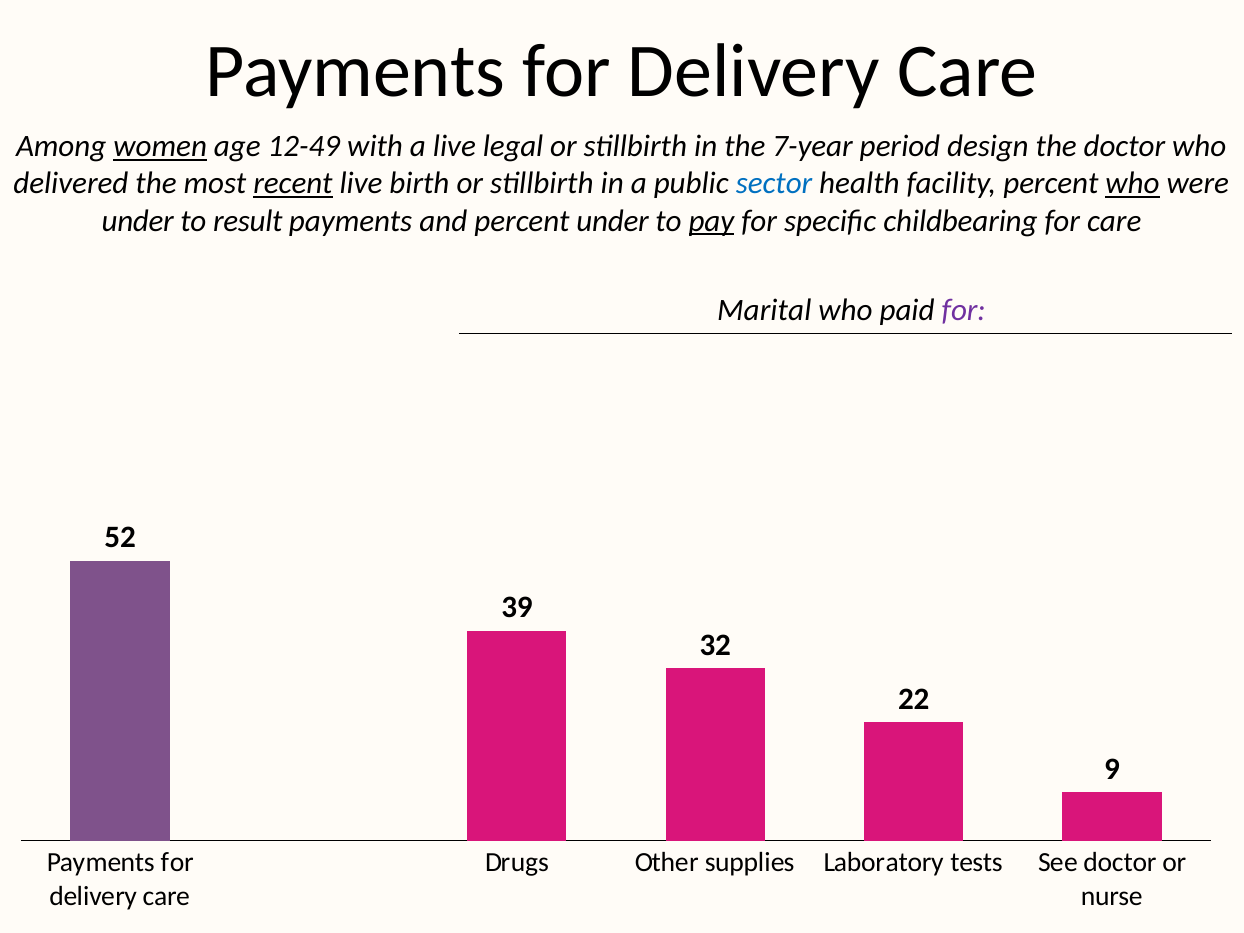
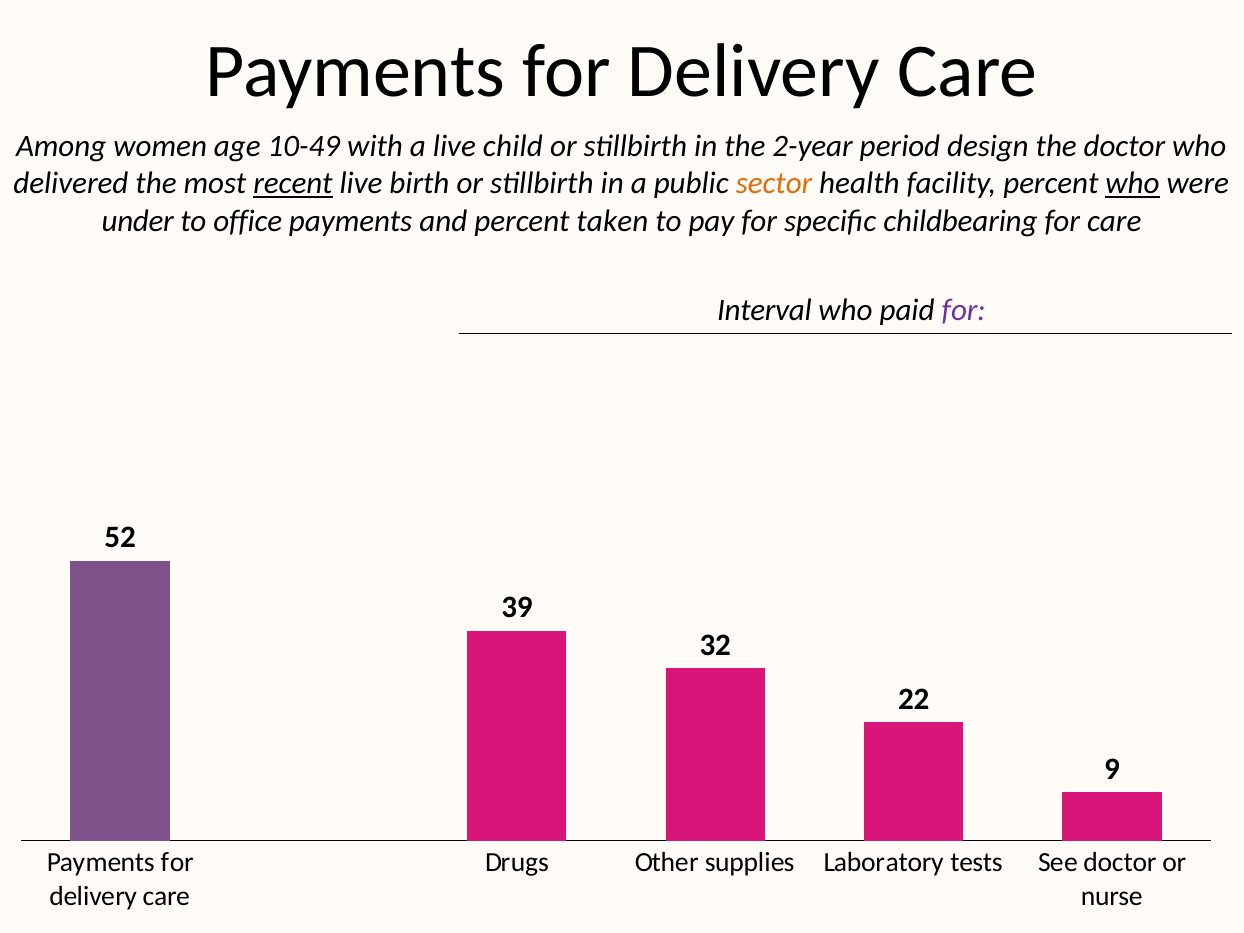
women underline: present -> none (160, 146)
12-49: 12-49 -> 10-49 (304, 146)
legal: legal -> child (513, 146)
7-year: 7-year -> 2-year (813, 146)
sector colour: blue -> orange (774, 184)
result: result -> office (248, 221)
percent under: under -> taken (612, 221)
pay underline: present -> none (711, 221)
Marital: Marital -> Interval (764, 310)
